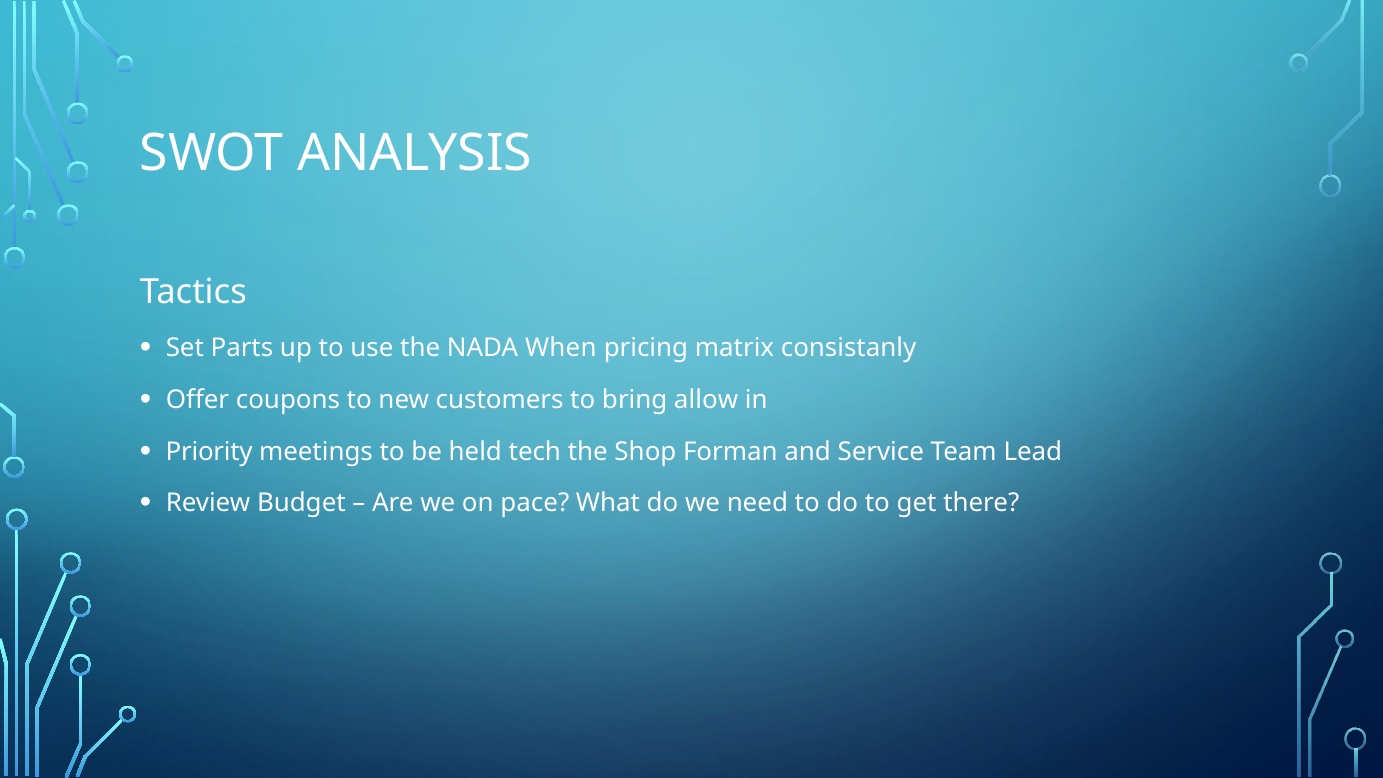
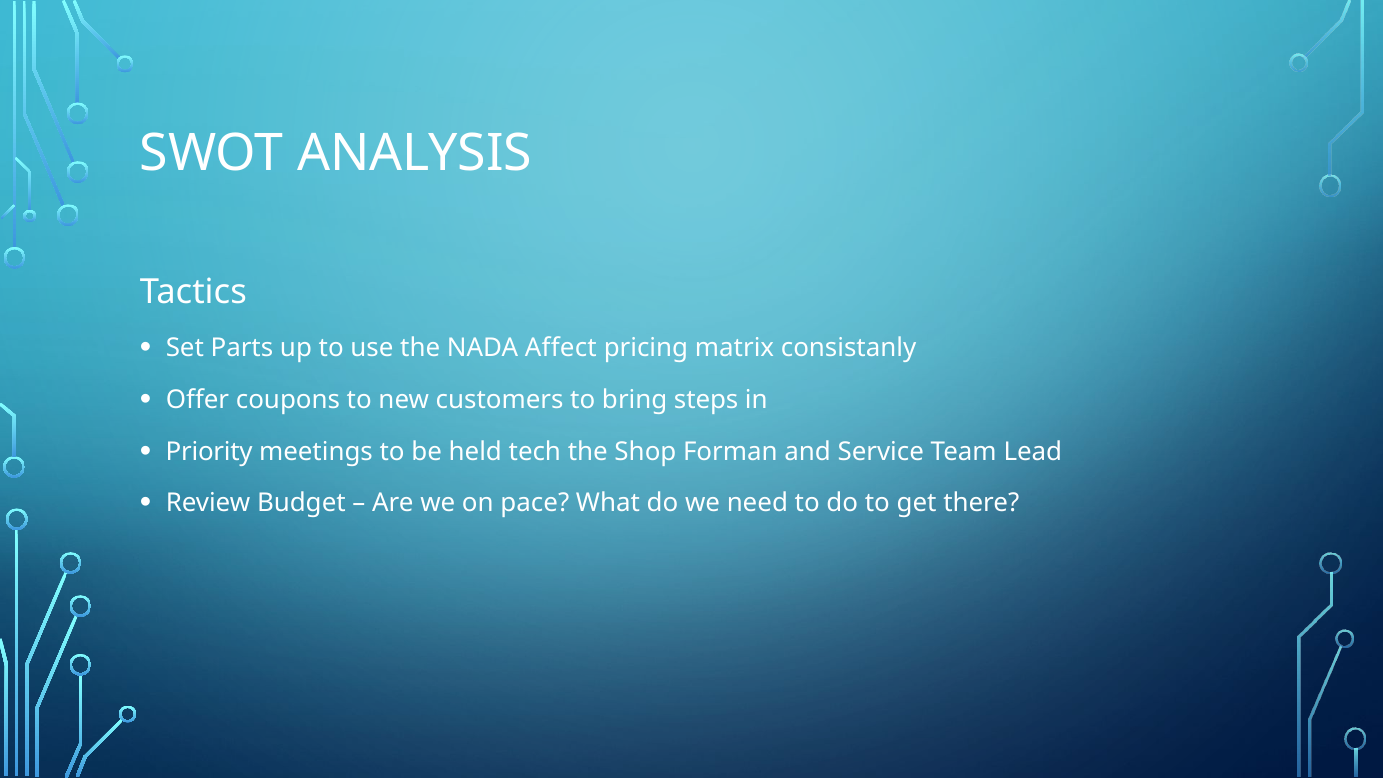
When: When -> Affect (561, 348)
allow: allow -> steps (706, 400)
